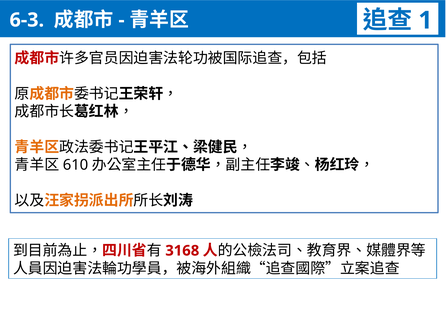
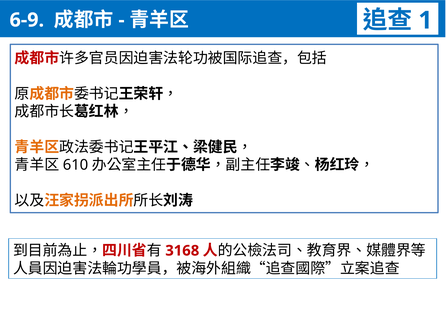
6-3: 6-3 -> 6-9 (27, 20)
